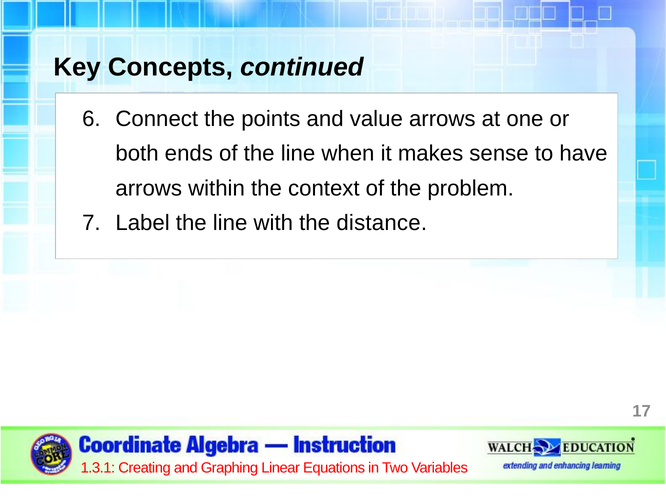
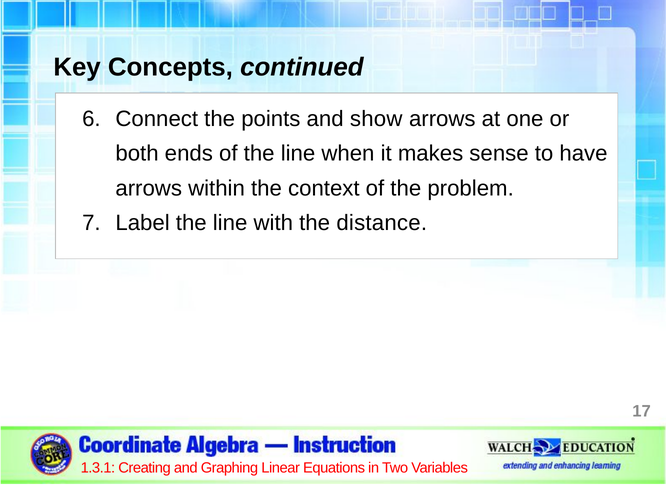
value: value -> show (376, 119)
